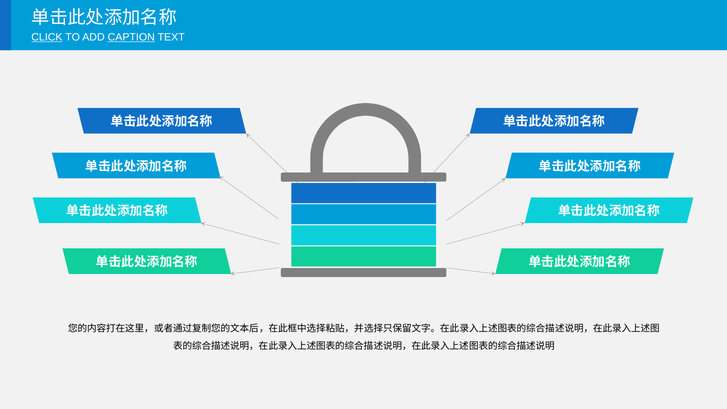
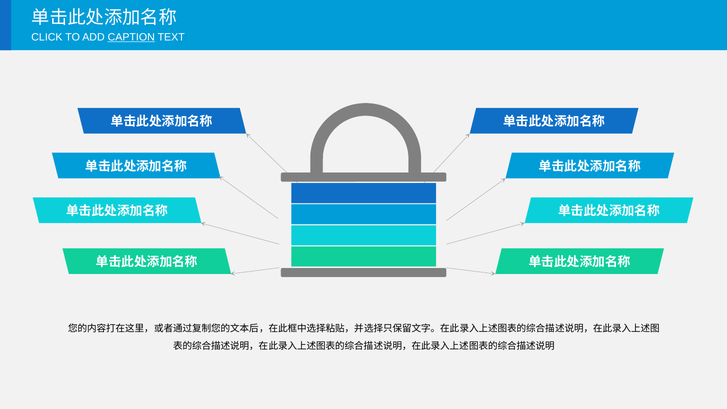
CLICK underline: present -> none (47, 37)
